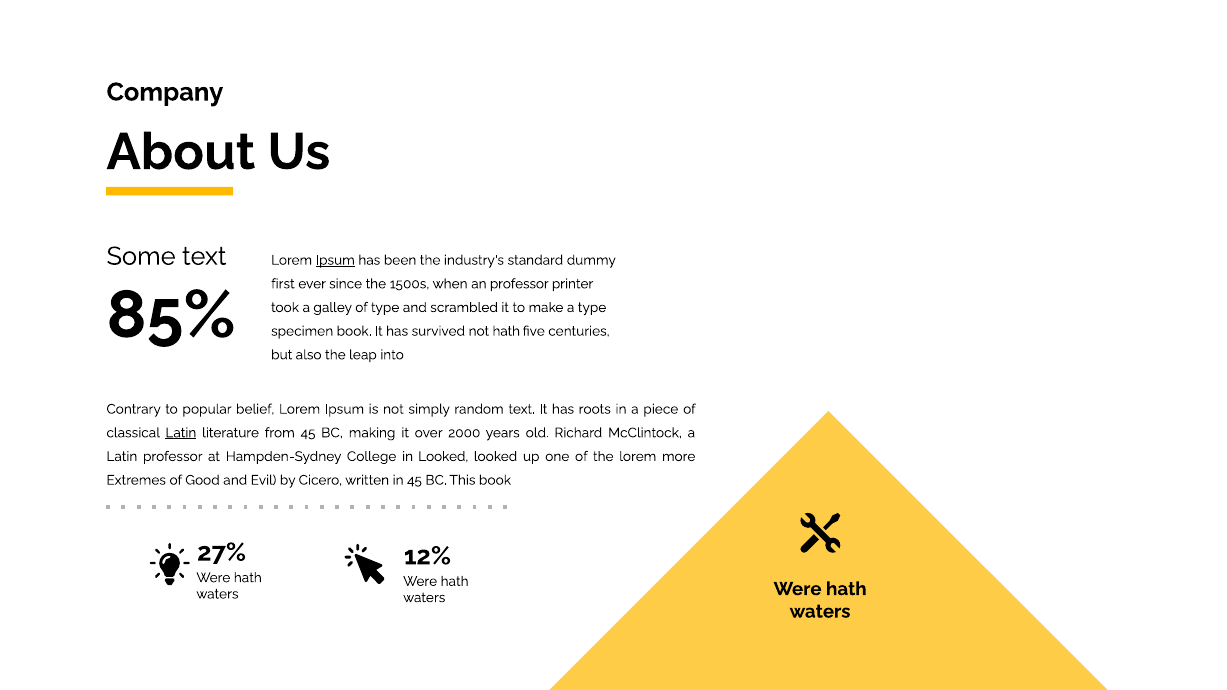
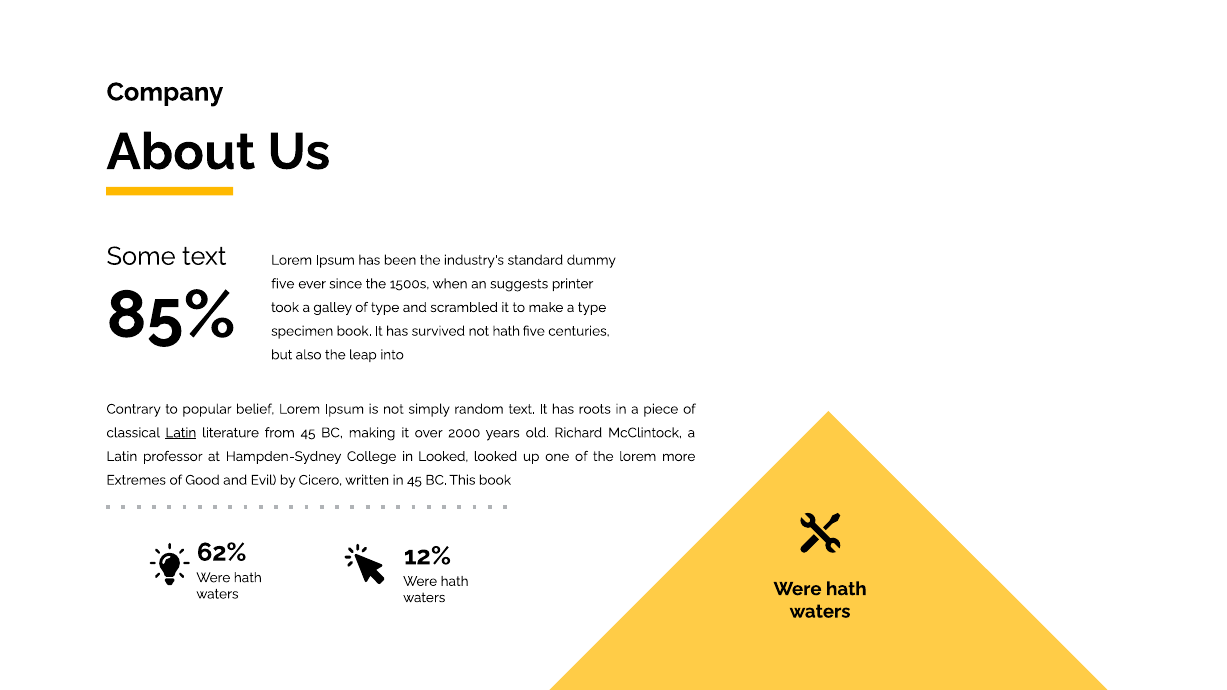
Ipsum underline: present -> none (335, 260)
first: first -> five (283, 284)
an professor: professor -> suggests (519, 284)
27%: 27% -> 62% (222, 552)
